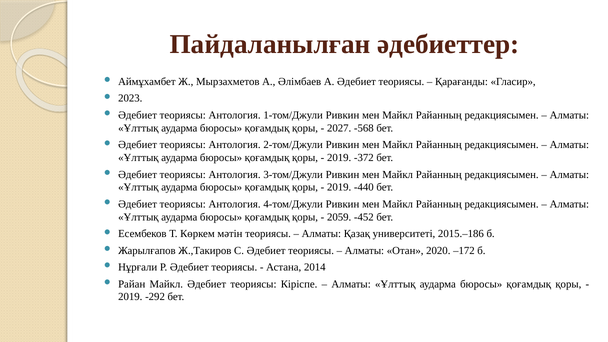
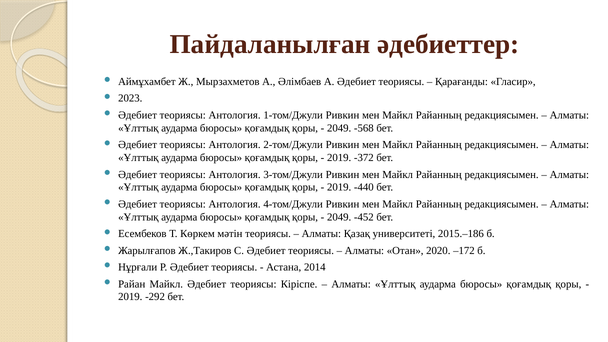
2027: 2027 -> 2049 (339, 128)
2059: 2059 -> 2049 (339, 217)
